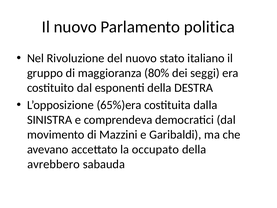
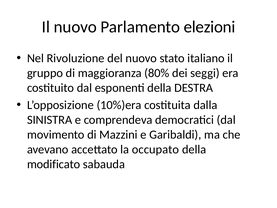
politica: politica -> elezioni (209, 27)
65%)era: 65%)era -> 10%)era (119, 105)
avrebbero: avrebbero -> modificato (54, 164)
